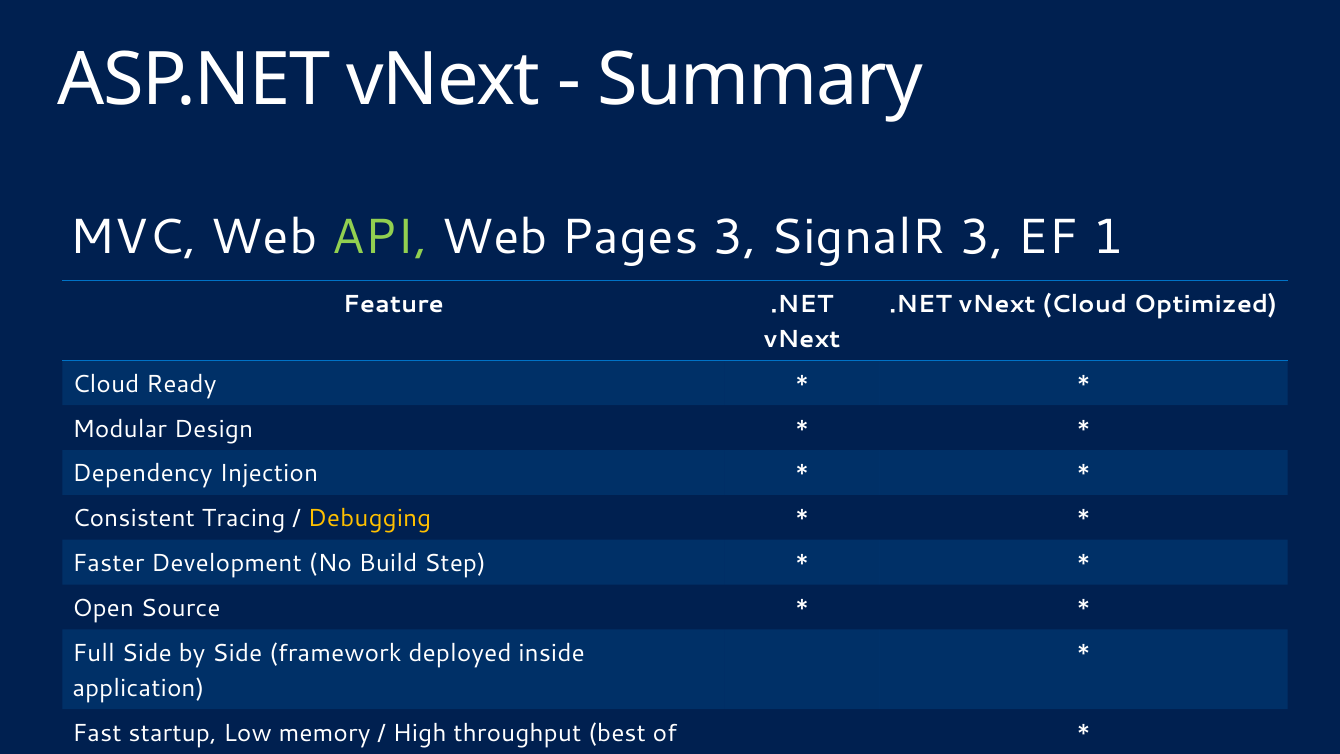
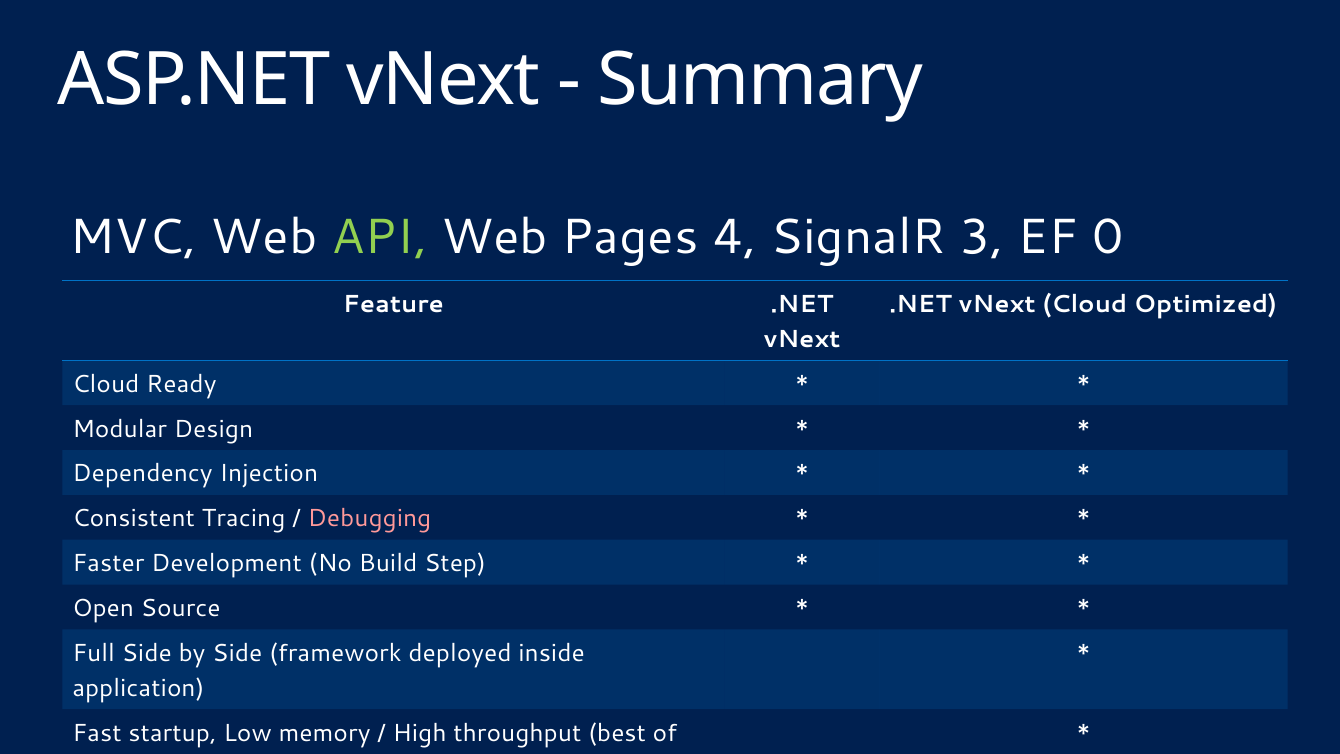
Pages 3: 3 -> 4 (735, 237)
1: 1 -> 0 (1108, 237)
Debugging colour: yellow -> pink (369, 518)
